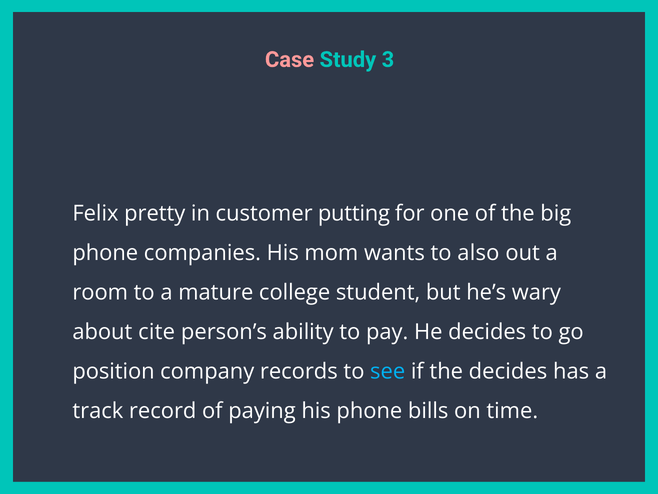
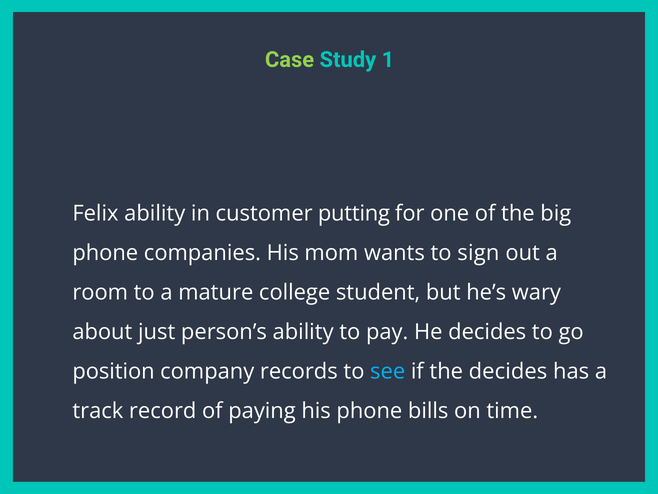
Case colour: pink -> light green (290, 60)
3: 3 -> 1 (388, 60)
Felix pretty: pretty -> ability (155, 213)
also: also -> sign (478, 253)
cite: cite -> just (157, 331)
